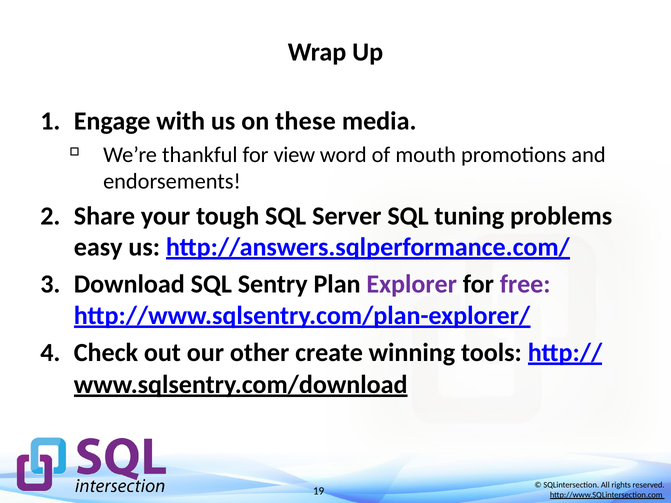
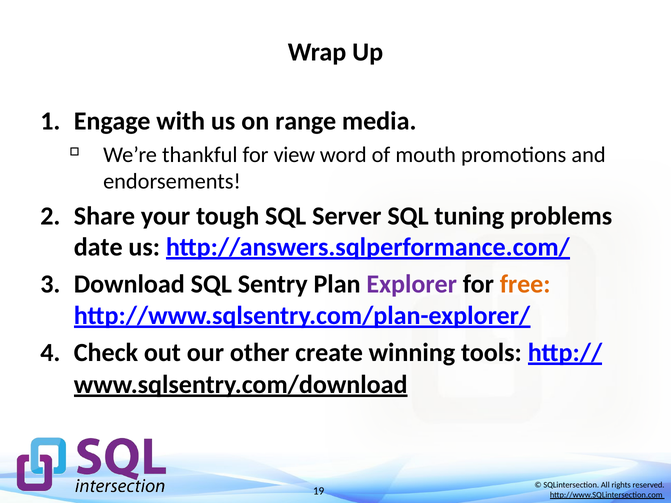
these: these -> range (306, 121)
easy: easy -> date (98, 247)
free colour: purple -> orange (525, 284)
